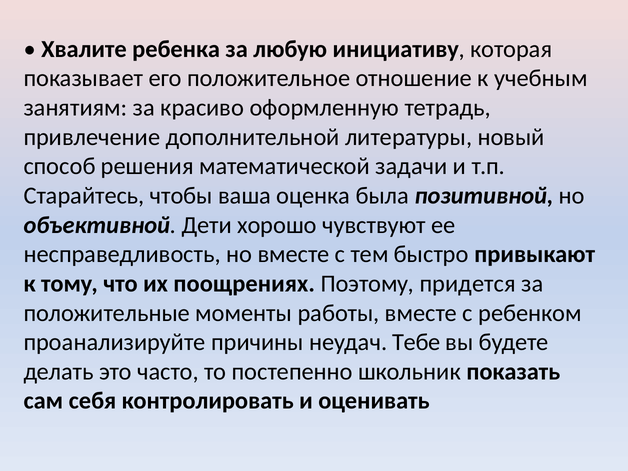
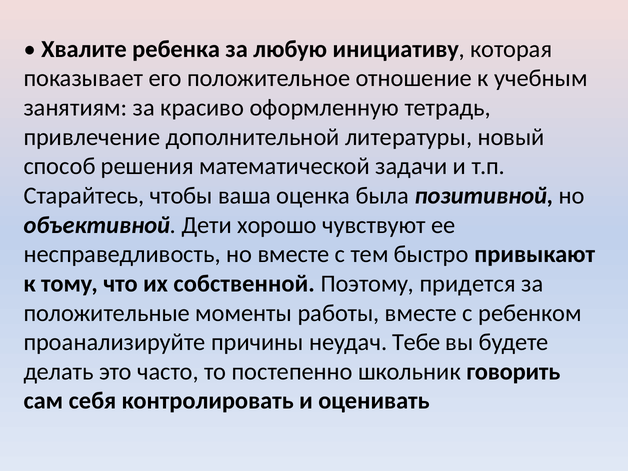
поощрениях: поощрениях -> собственной (244, 284)
показать: показать -> говорить (513, 372)
